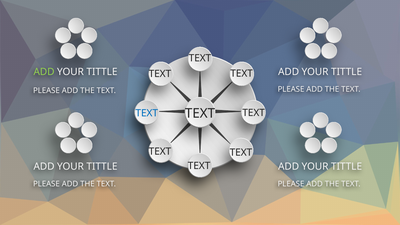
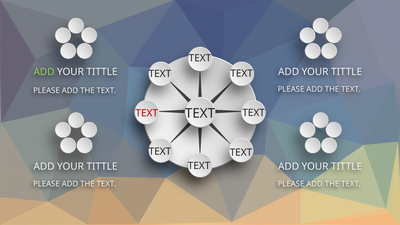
TEXT colour: blue -> red (147, 113)
